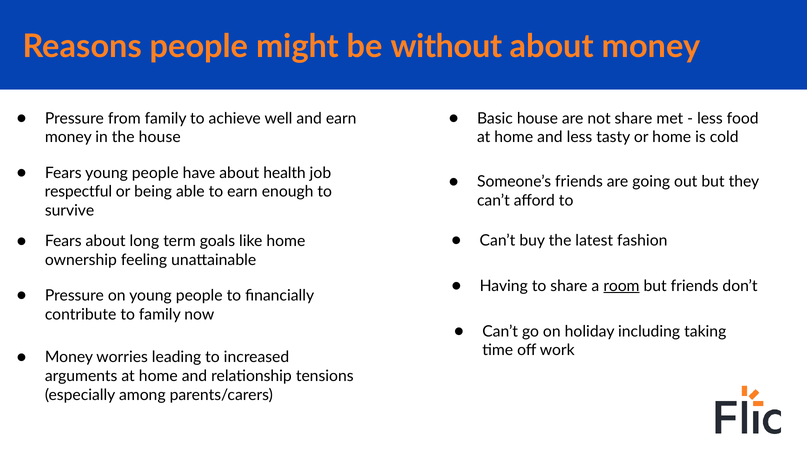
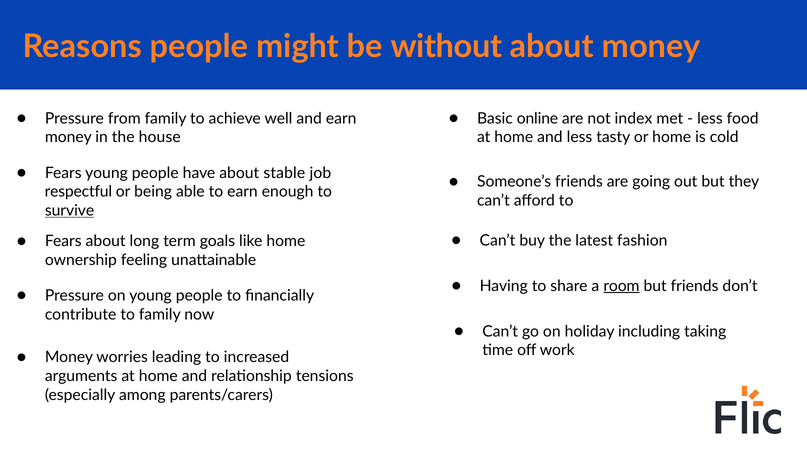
Basic house: house -> online (537, 118)
not share: share -> index (633, 118)
health: health -> stable (284, 173)
survive underline: none -> present (70, 210)
